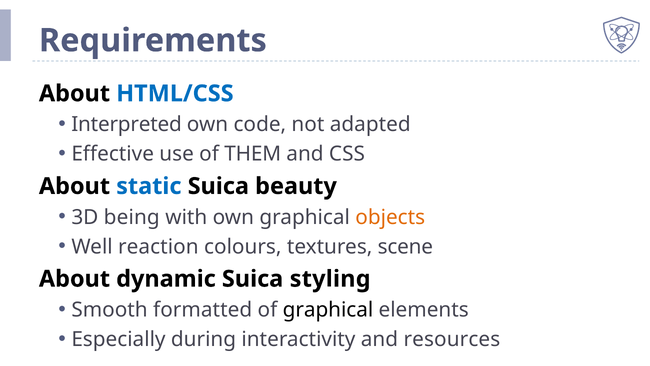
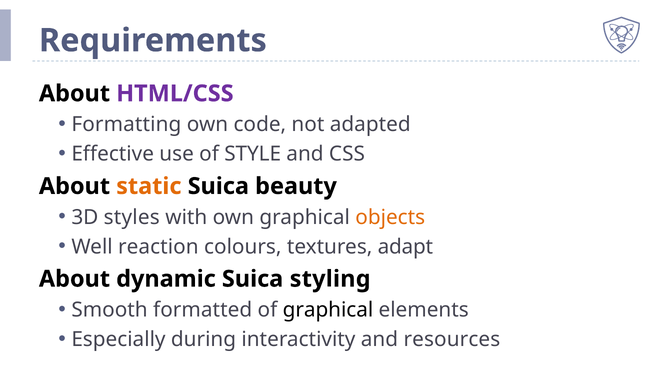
HTML/CSS colour: blue -> purple (175, 93)
Interpreted: Interpreted -> Formatting (126, 124)
THEM: THEM -> STYLE (253, 154)
static colour: blue -> orange (149, 186)
being: being -> styles (132, 217)
scene: scene -> adapt (405, 246)
